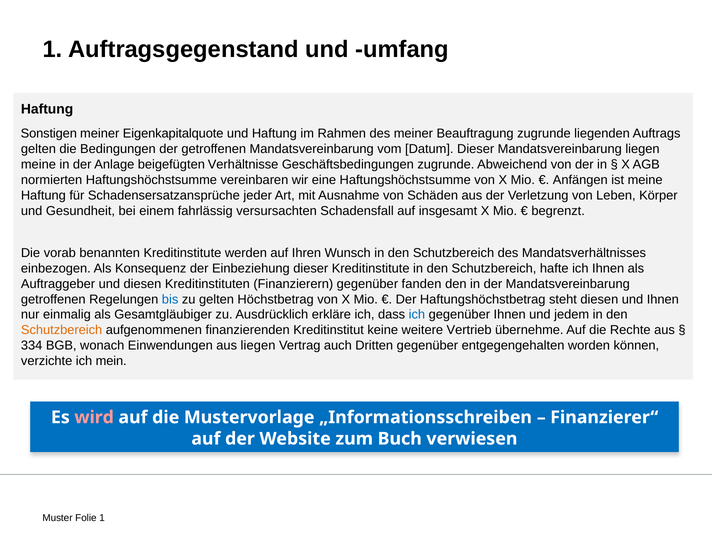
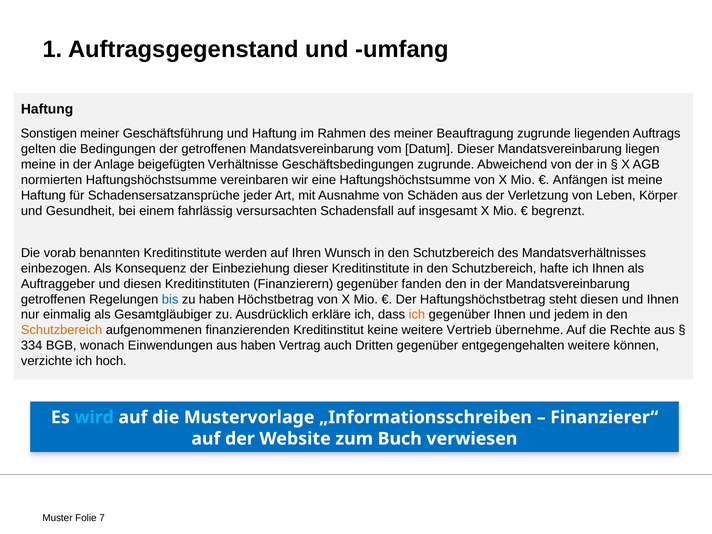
Eigenkapitalquote: Eigenkapitalquote -> Geschäftsführung (173, 134)
zu gelten: gelten -> haben (217, 299)
ich colour: blue -> orange (417, 315)
aus liegen: liegen -> haben (258, 346)
entgegengehalten worden: worden -> weitere (589, 346)
mein: mein -> hoch (111, 361)
wird colour: pink -> light blue (94, 417)
Folie 1: 1 -> 7 (102, 518)
